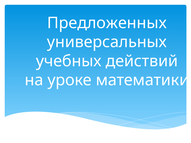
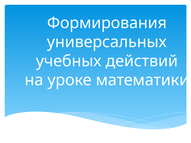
Предложенных: Предложенных -> Формирования (107, 23)
